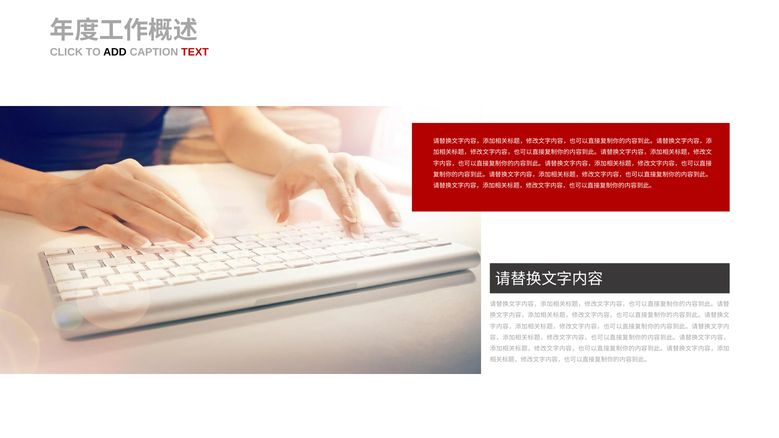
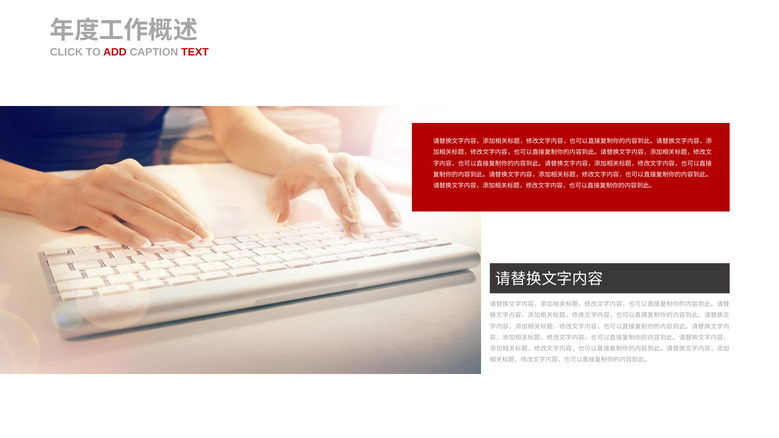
ADD colour: black -> red (115, 52)
